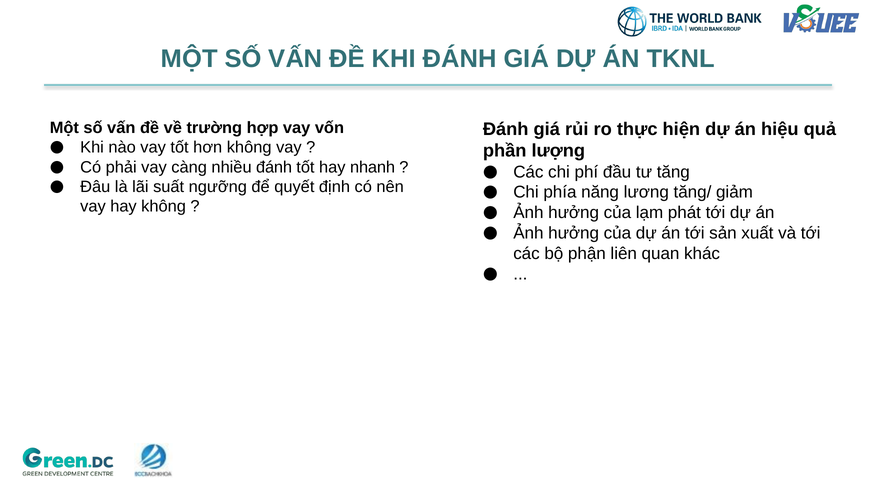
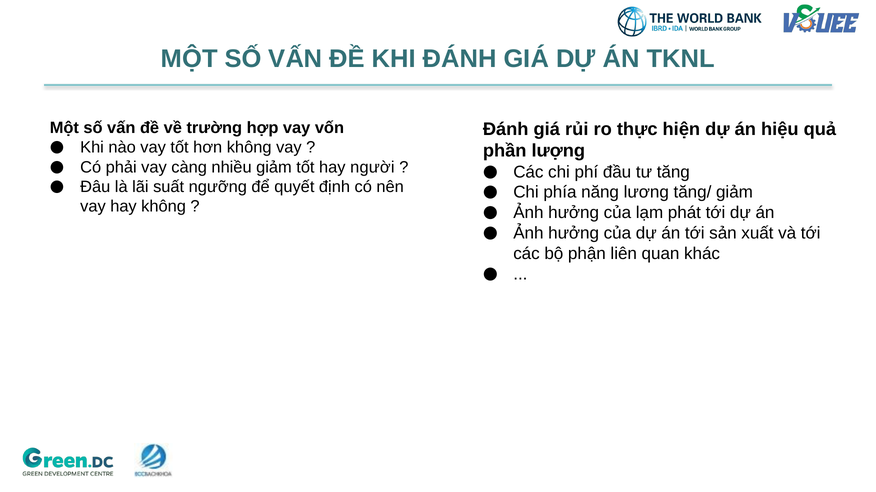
nhiều đánh: đánh -> giảm (274, 167)
nhanh: nhanh -> người (372, 167)
